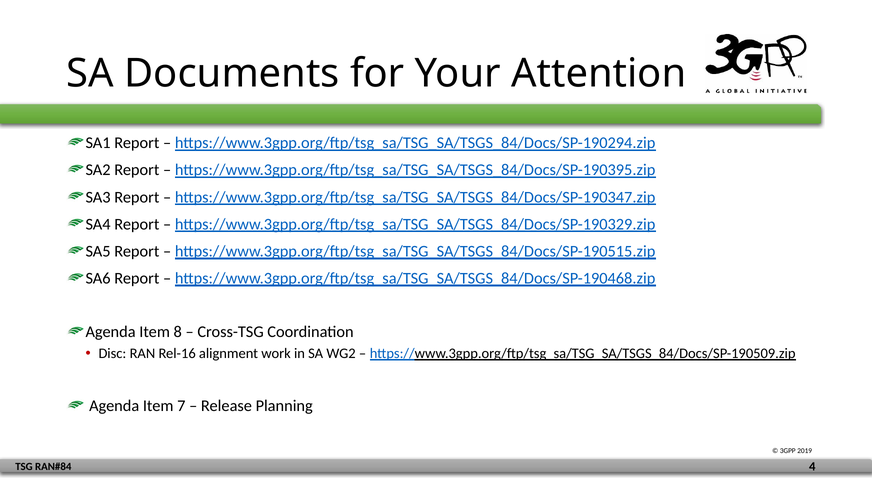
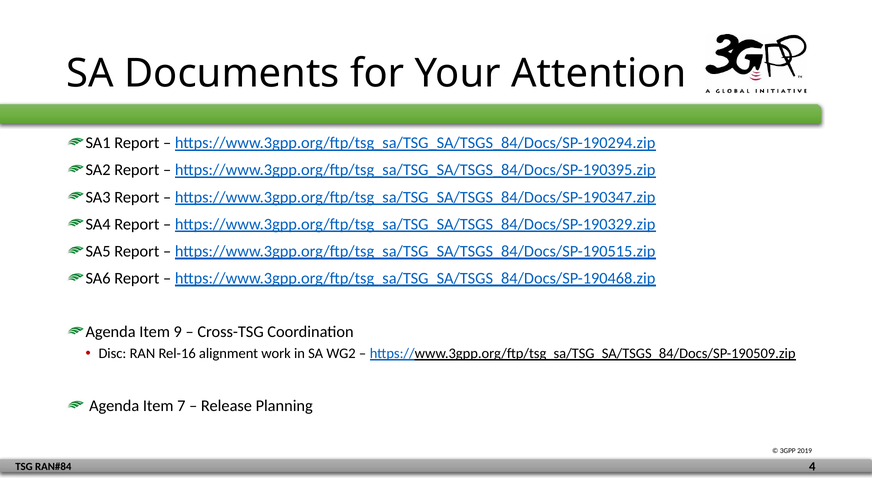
8: 8 -> 9 (178, 332)
